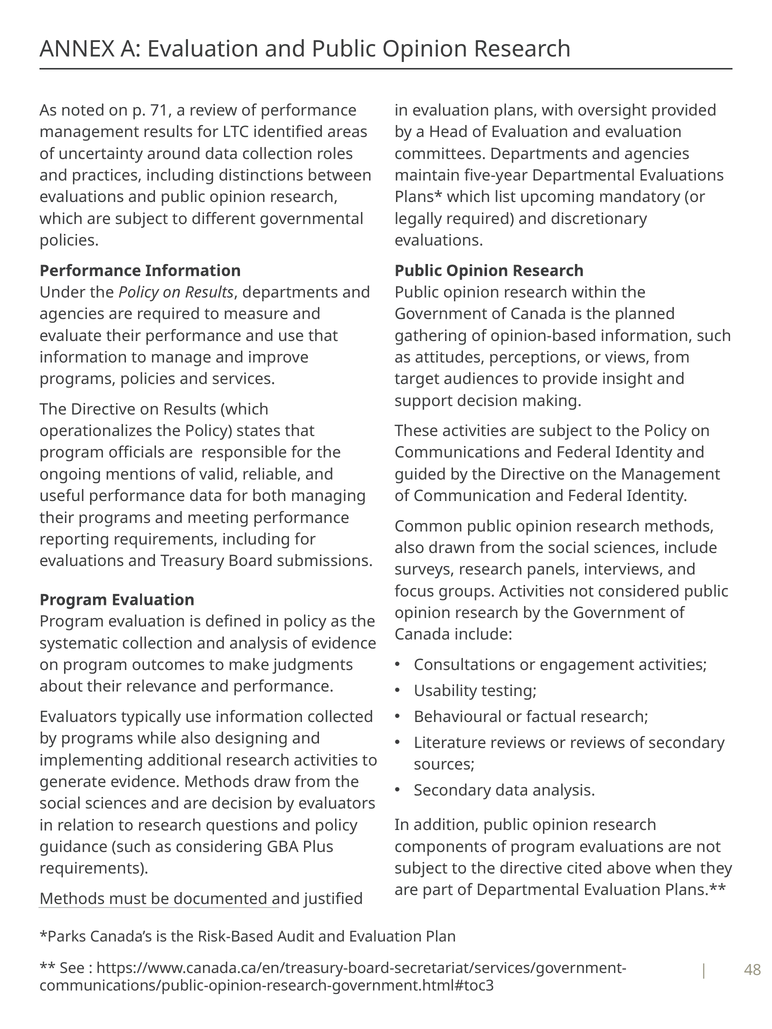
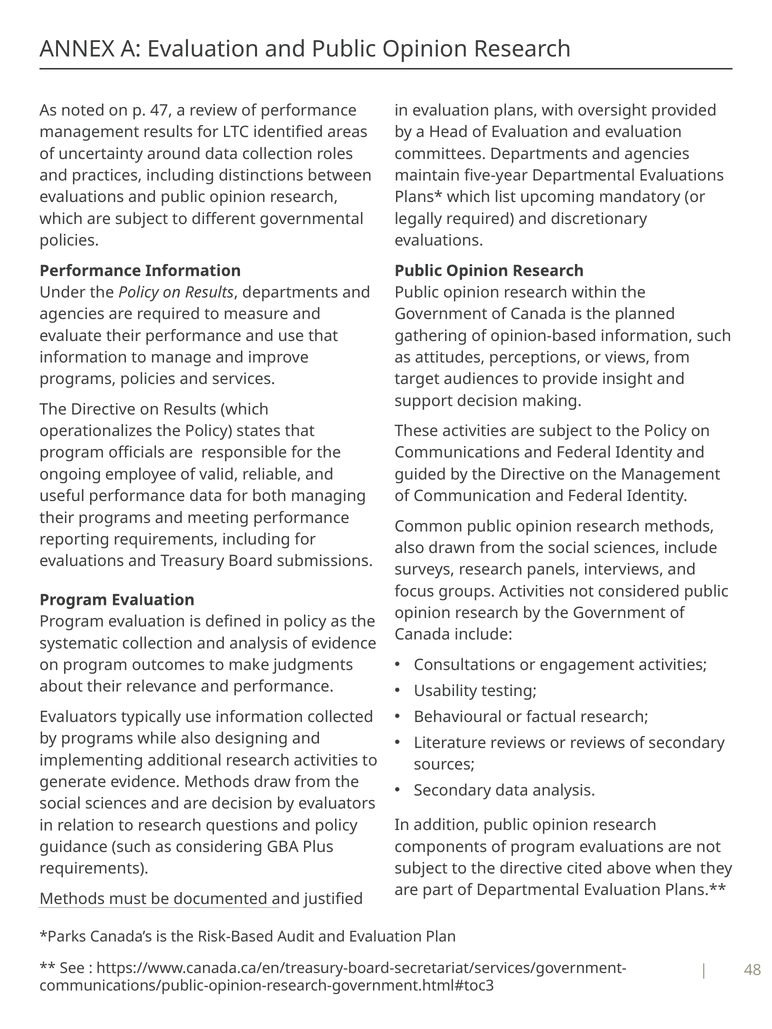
71: 71 -> 47 (161, 111)
mentions: mentions -> employee (141, 475)
